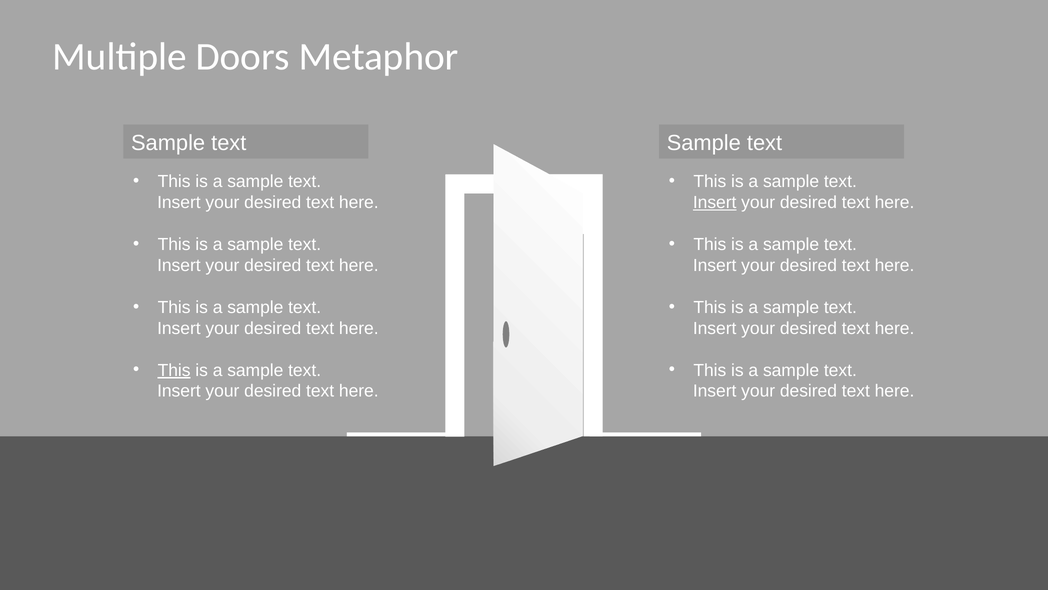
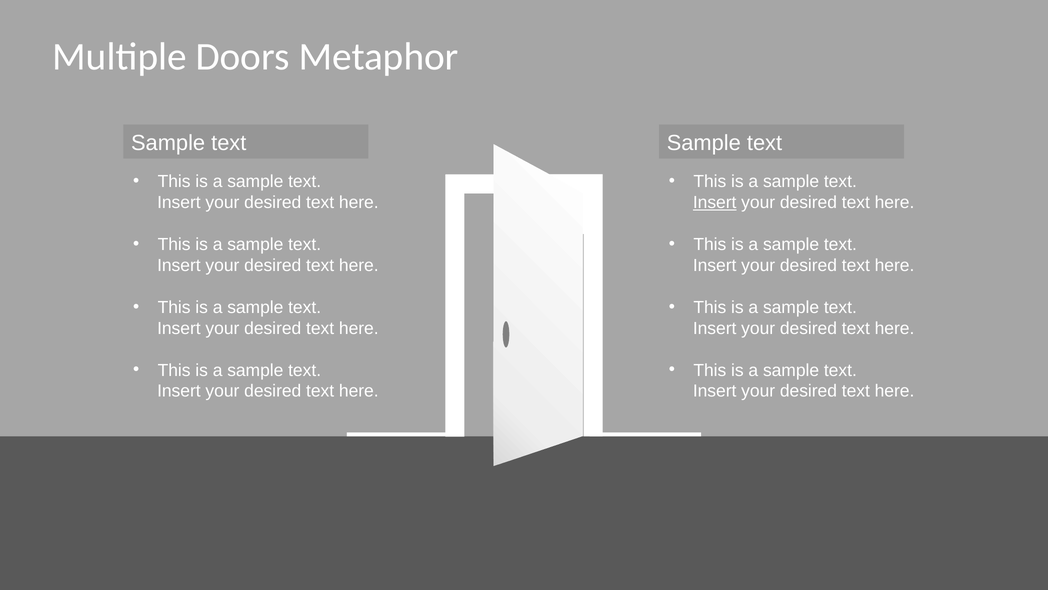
This underline: present -> none (174, 370)
